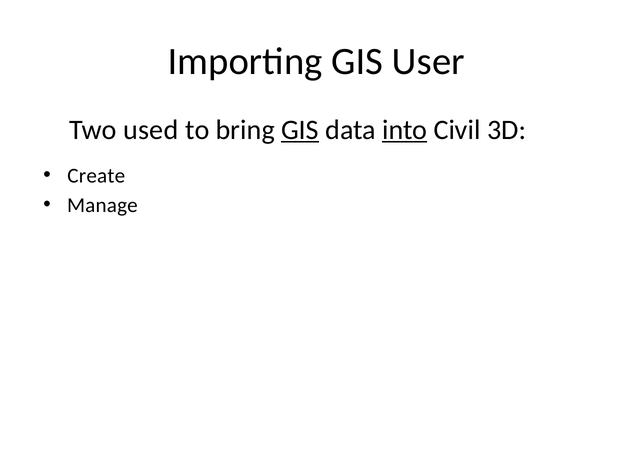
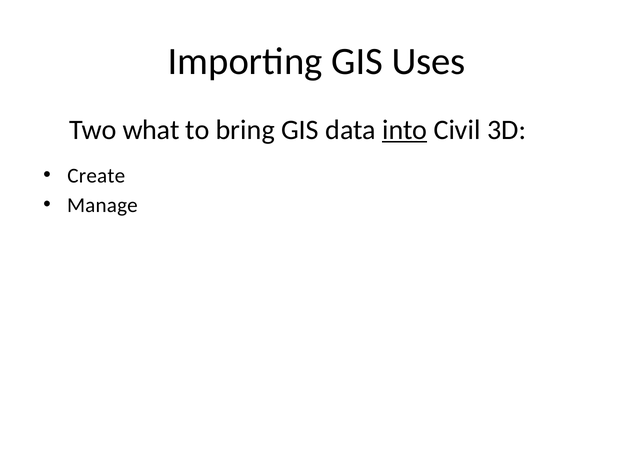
User: User -> Uses (429, 61)
used: used -> what (151, 130)
GIS underline: present -> none (300, 130)
